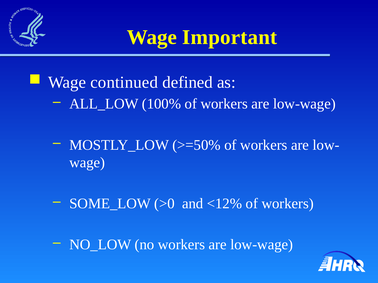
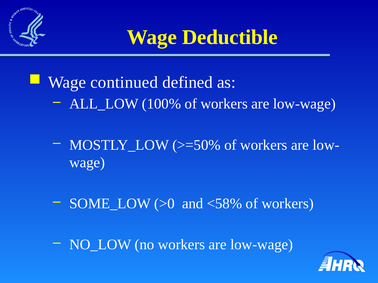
Important: Important -> Deductible (230, 37)
<12%: <12% -> <58% (224, 204)
